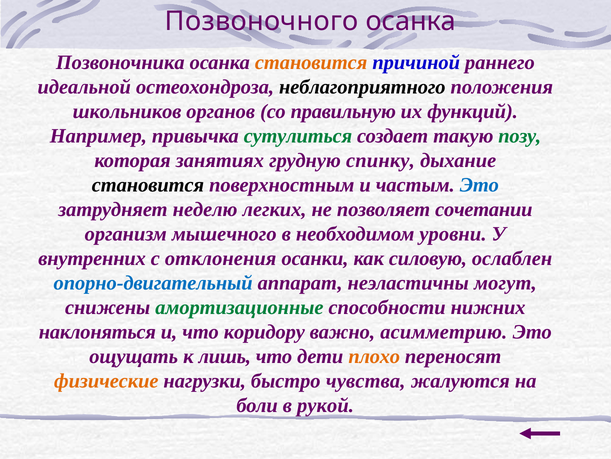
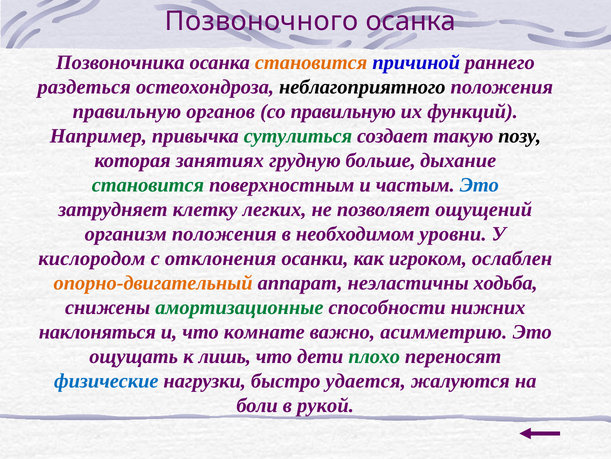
идеальной: идеальной -> раздеться (84, 87)
школьников: школьников -> правильную (127, 111)
позу colour: green -> black (520, 136)
спинку: спинку -> больше (381, 160)
становится colour: black -> green (148, 185)
неделю: неделю -> клетку (205, 209)
сочетании: сочетании -> ощущений (484, 209)
организм мышечного: мышечного -> положения (224, 234)
внутренних: внутренних -> кислородом (92, 258)
силовую: силовую -> игроком (428, 258)
опорно-двигательный colour: blue -> orange (153, 282)
могут: могут -> ходьба (506, 282)
коридору: коридору -> комнате (264, 331)
плохо colour: orange -> green (374, 356)
физические colour: orange -> blue (106, 380)
чувства: чувства -> удается (366, 380)
